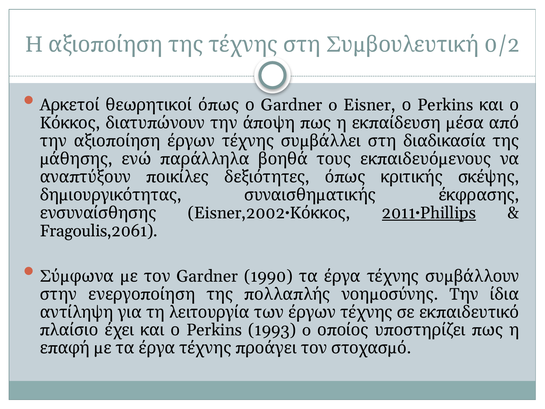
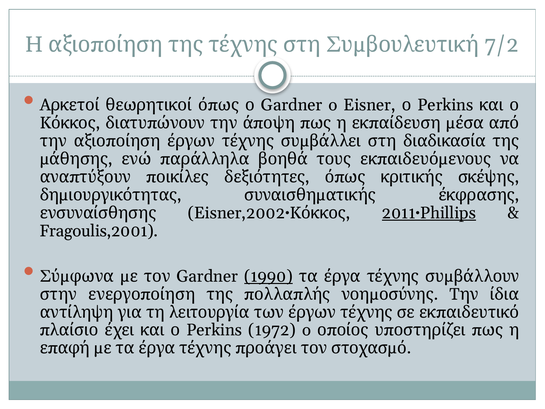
0/2: 0/2 -> 7/2 (502, 45)
Fragoulis,2061: Fragoulis,2061 -> Fragoulis,2001 (99, 231)
1990 underline: none -> present (268, 276)
1993: 1993 -> 1972 (272, 330)
